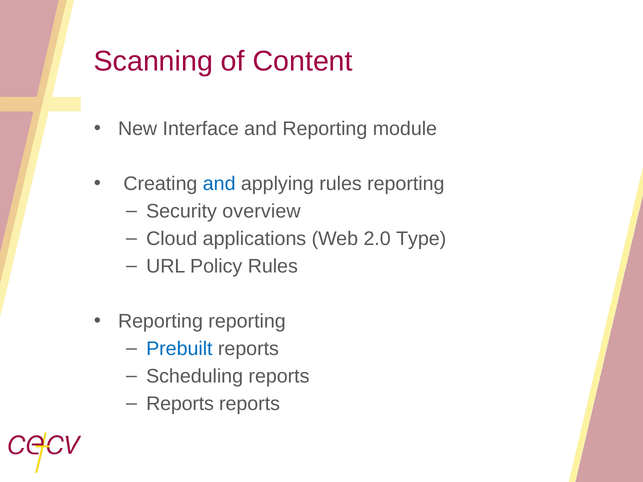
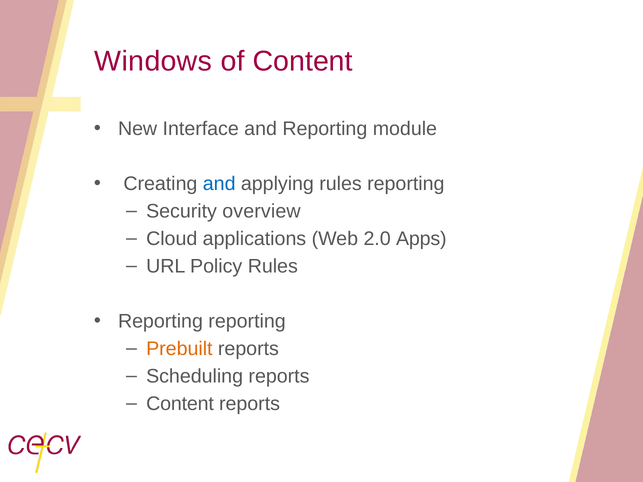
Scanning: Scanning -> Windows (153, 61)
Type: Type -> Apps (421, 239)
Prebuilt colour: blue -> orange (179, 349)
Reports: Reports -> Content (180, 404)
